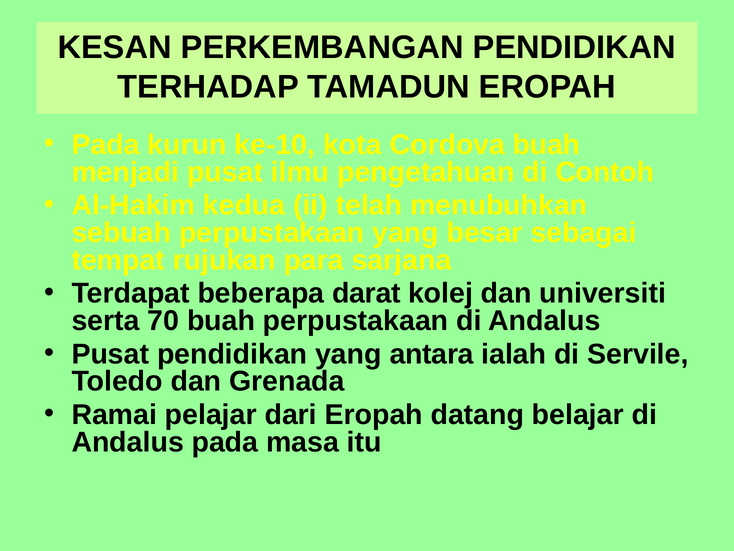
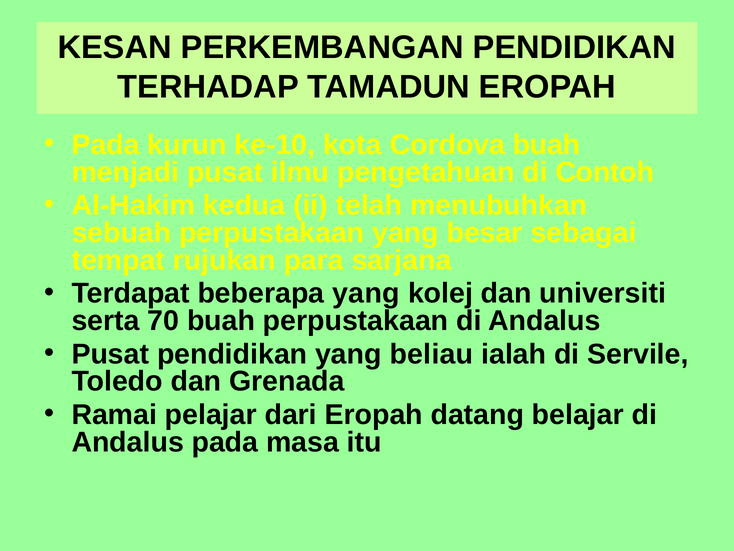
beberapa darat: darat -> yang (366, 293)
antara: antara -> beliau (431, 354)
